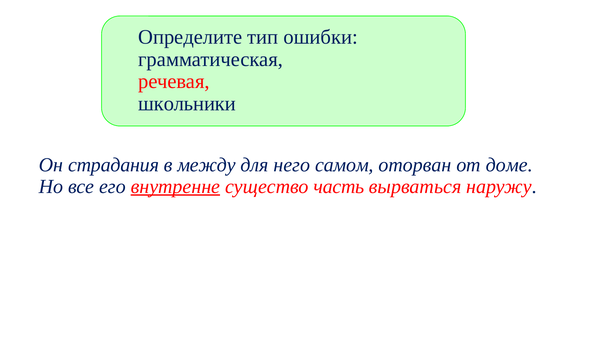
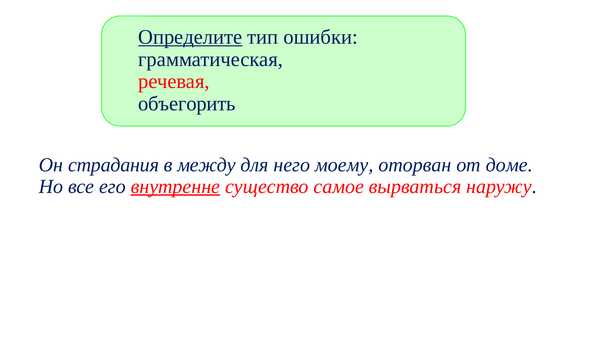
Определите underline: none -> present (190, 37)
школьники: школьники -> объегорить (187, 104)
самом: самом -> моему (344, 165)
часть: часть -> самое (339, 186)
